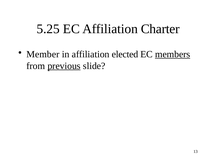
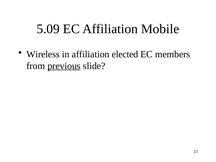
5.25: 5.25 -> 5.09 (48, 29)
Charter: Charter -> Mobile (160, 29)
Member: Member -> Wireless (43, 54)
members underline: present -> none (173, 54)
